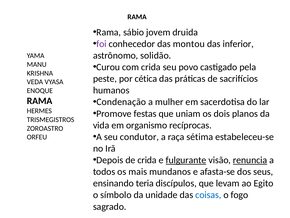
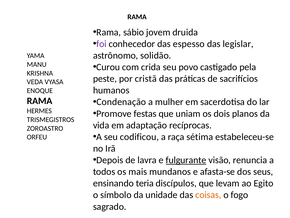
montou: montou -> espesso (189, 44)
inferior: inferior -> legislar (238, 44)
cética: cética -> cristã (146, 79)
organismo: organismo -> adaptação (147, 125)
condutor: condutor -> codificou (139, 137)
de crida: crida -> lavra (147, 160)
renuncia underline: present -> none (250, 160)
coisas colour: blue -> orange (208, 195)
